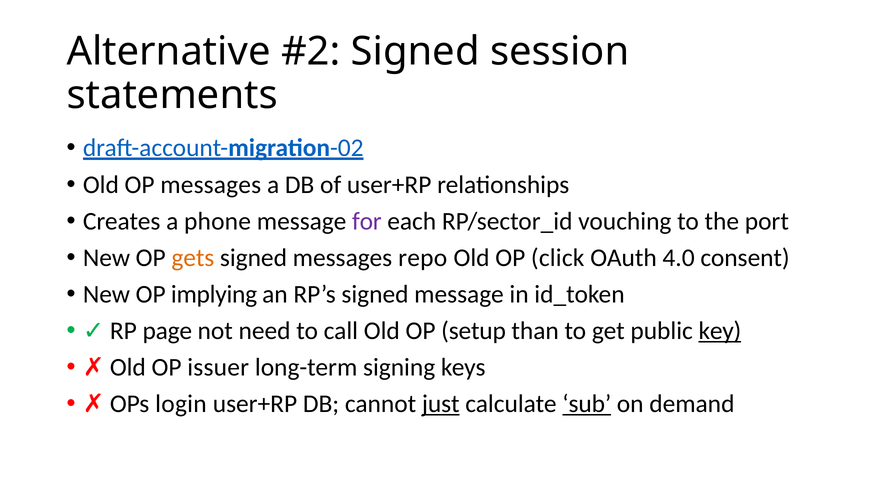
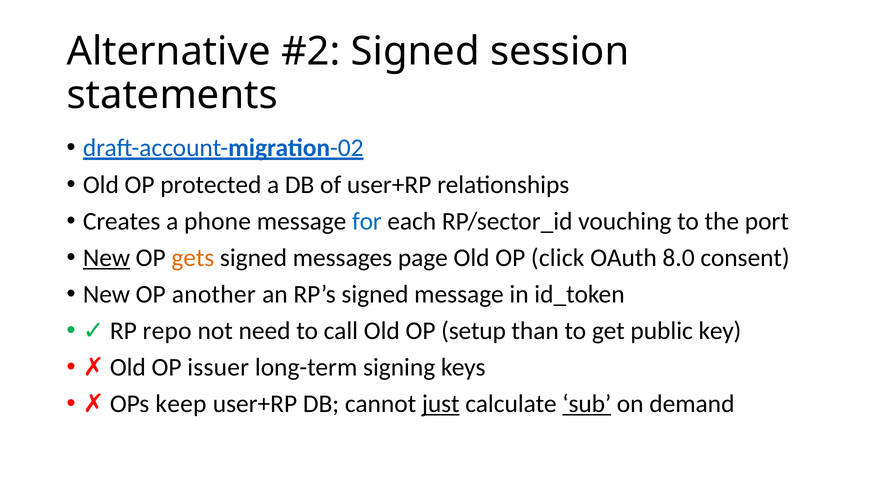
OP messages: messages -> protected (211, 185)
for colour: purple -> blue (367, 221)
New underline: none -> present (107, 258)
repo: repo -> page (423, 258)
4.0: 4.0 -> 8.0 (679, 258)
implying: implying -> another (214, 294)
page: page -> repo (167, 331)
key underline: present -> none (720, 331)
login: login -> keep (181, 404)
